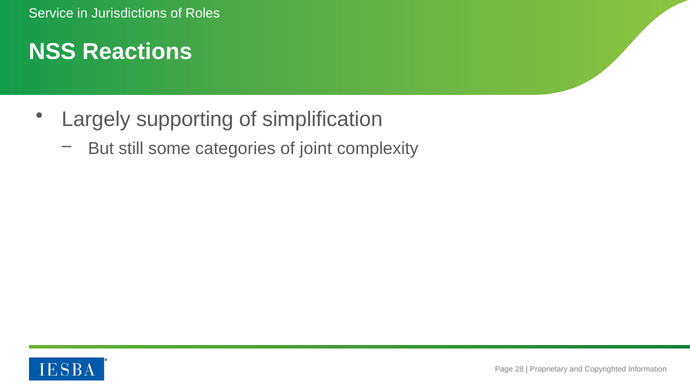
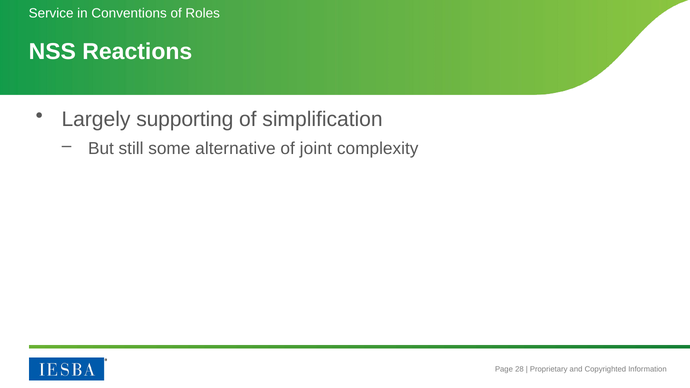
Jurisdictions: Jurisdictions -> Conventions (129, 13)
categories: categories -> alternative (235, 149)
